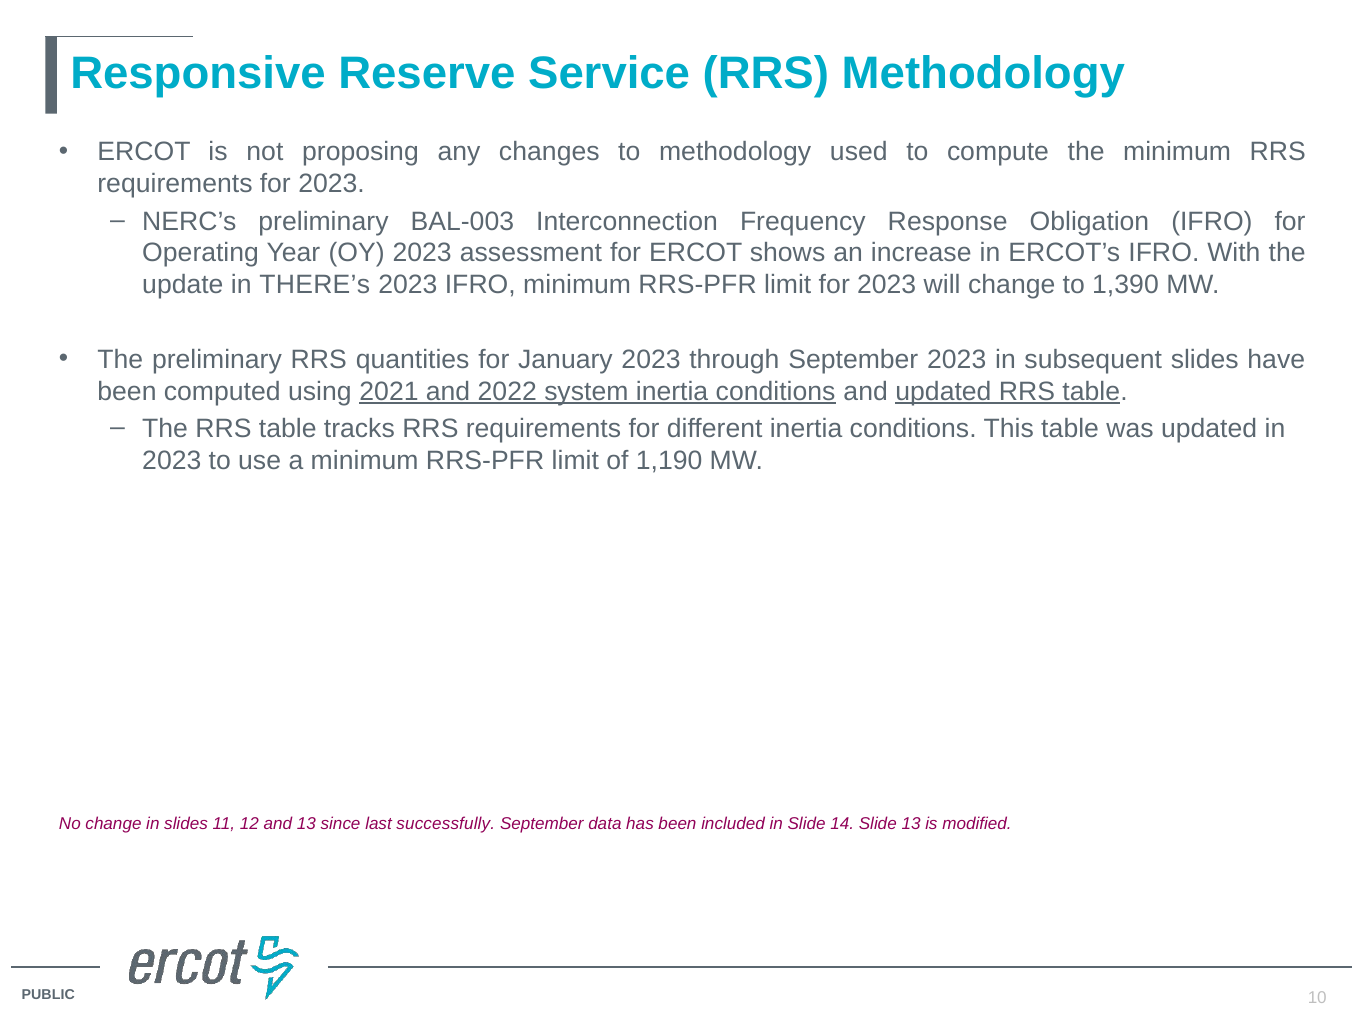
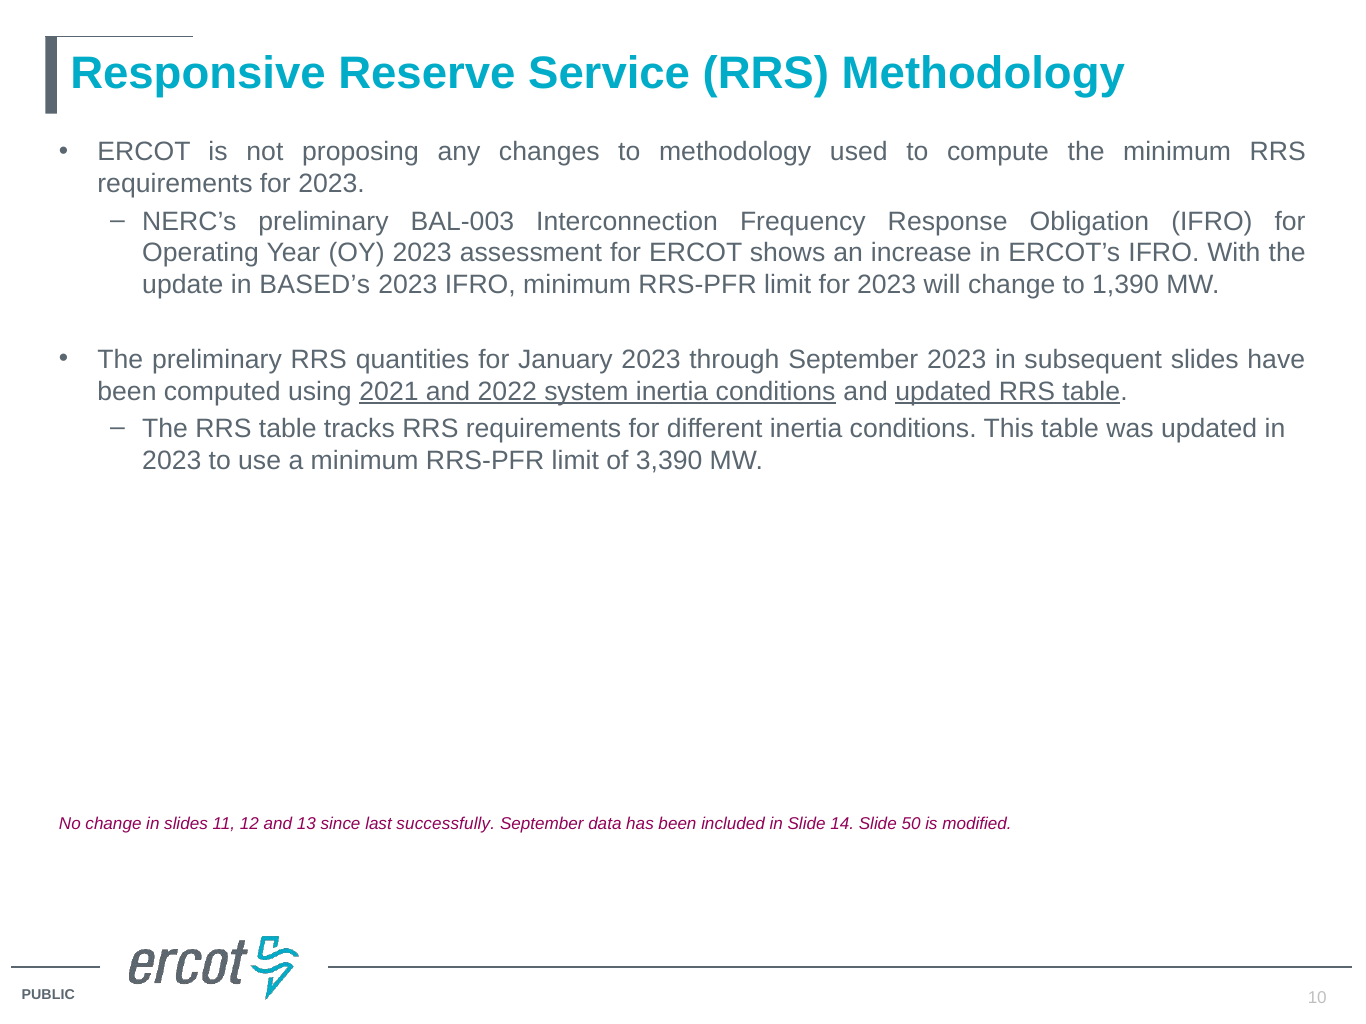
THERE’s: THERE’s -> BASED’s (315, 285)
1,190: 1,190 -> 3,390 (669, 461)
Slide 13: 13 -> 50 (911, 824)
